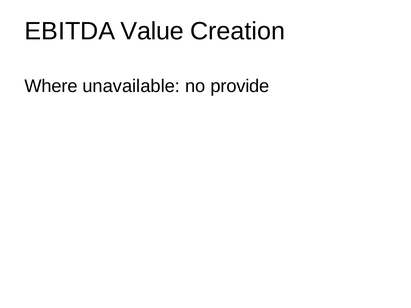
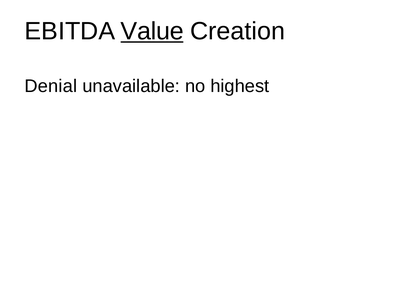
Value underline: none -> present (152, 31)
Where: Where -> Denial (51, 86)
provide: provide -> highest (240, 86)
